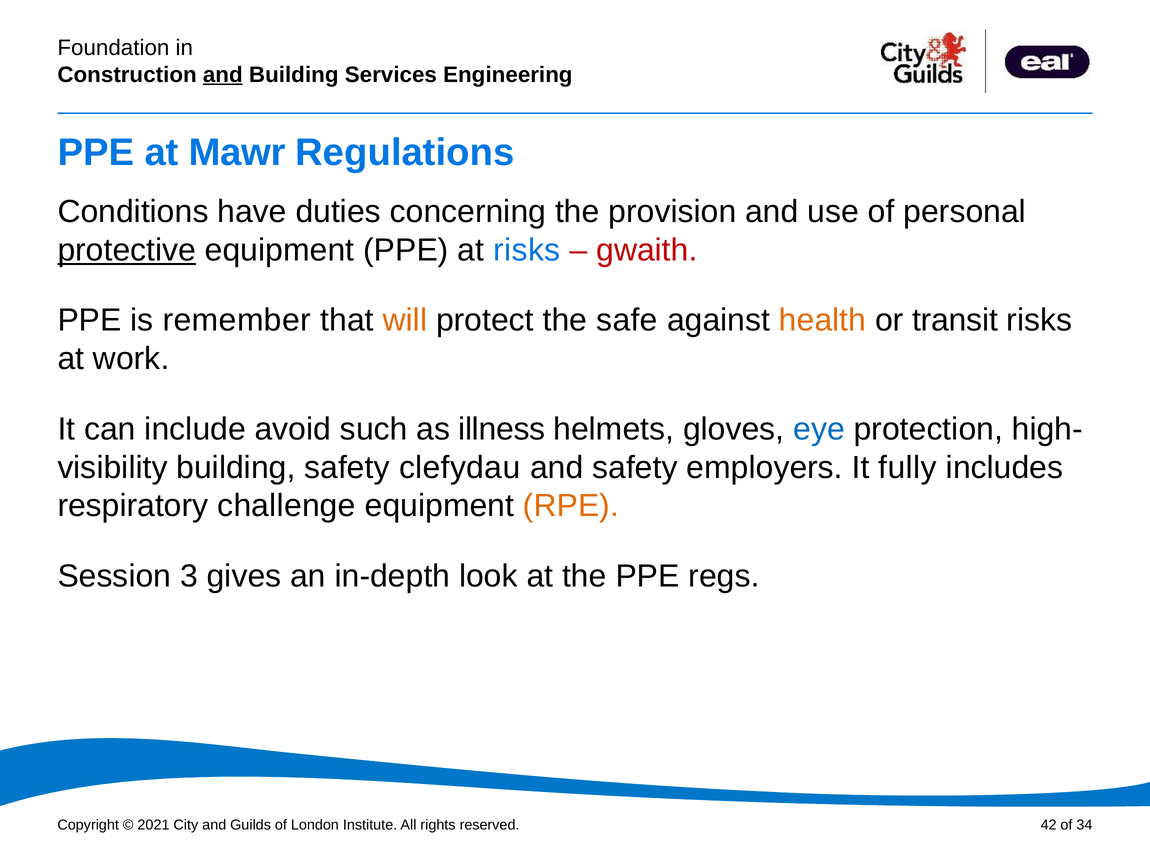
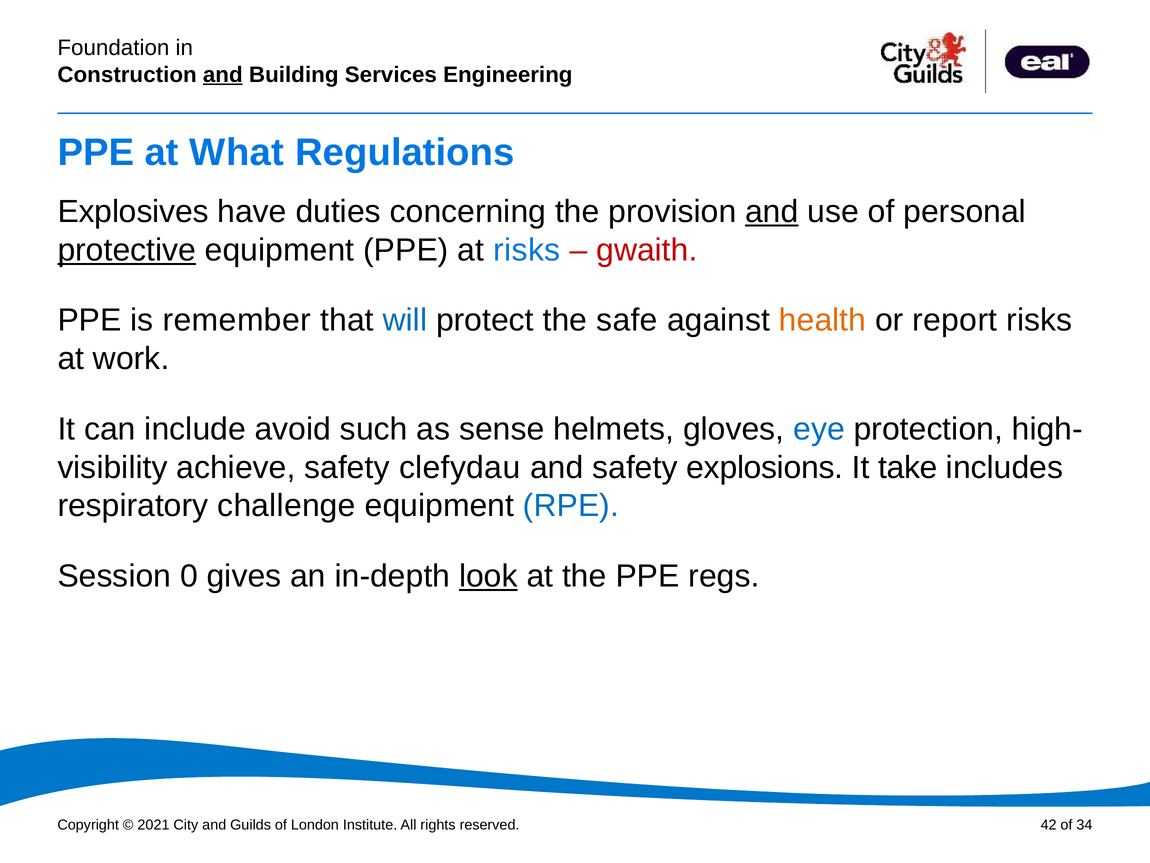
Mawr: Mawr -> What (237, 152)
Conditions: Conditions -> Explosives (133, 212)
and underline: none -> present (772, 212)
will colour: orange -> blue (405, 320)
transit: transit -> report (955, 320)
illness: illness -> sense (502, 429)
building: building -> achieve (236, 467)
employers: employers -> explosions (765, 467)
fully: fully -> take (908, 467)
RPE colour: orange -> blue (571, 506)
3: 3 -> 0 (189, 576)
look underline: none -> present (488, 576)
